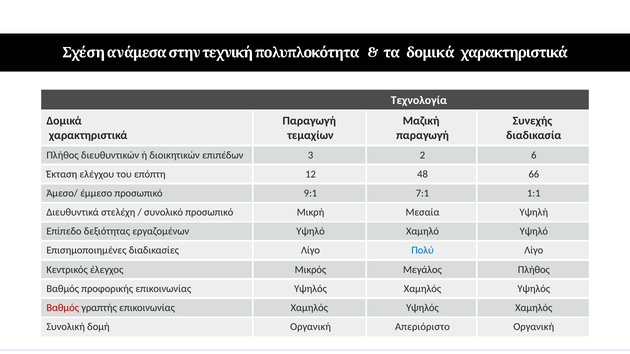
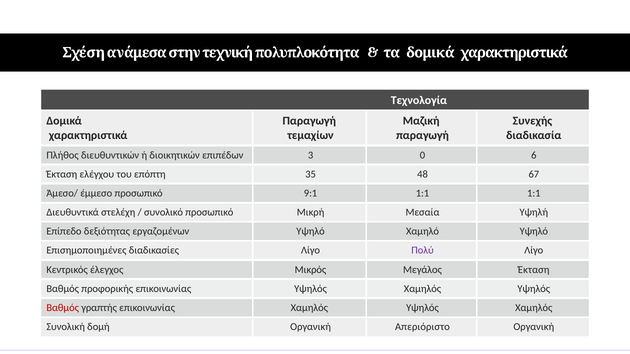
2: 2 -> 0 (423, 155)
12: 12 -> 35 (311, 174)
66: 66 -> 67 (534, 174)
9:1 7:1: 7:1 -> 1:1 (422, 193)
Πολύ colour: blue -> purple (423, 251)
Μεγάλος Πλήθος: Πλήθος -> Έκταση (534, 270)
